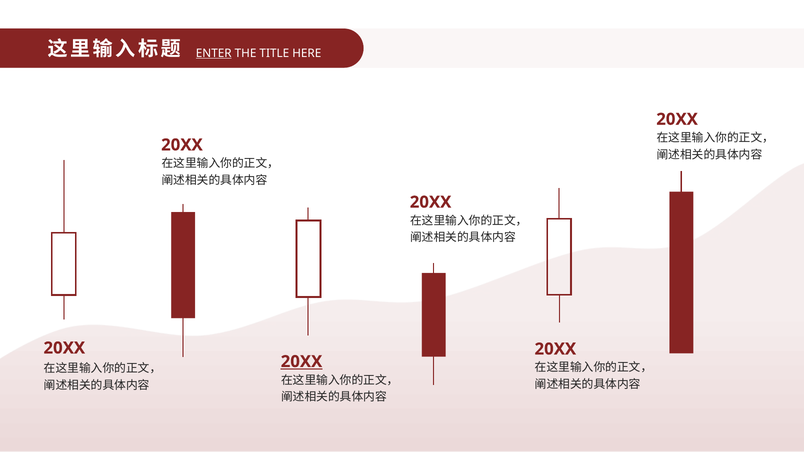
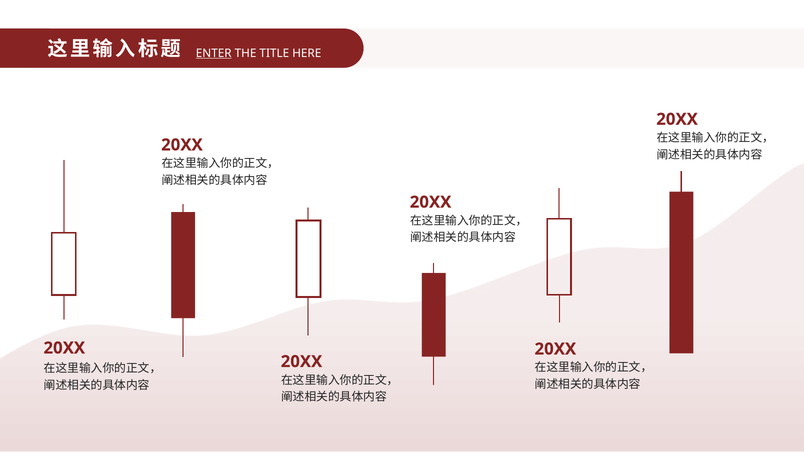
20XX underline: present -> none (302, 362)
